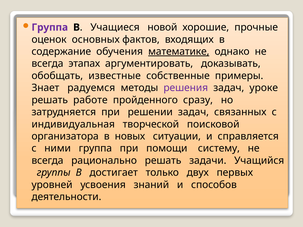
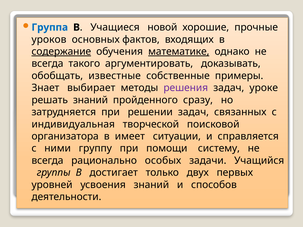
Группа colour: purple -> blue (50, 27)
оценок: оценок -> уроков (49, 39)
содержание underline: none -> present (61, 52)
этапах: этапах -> такого (84, 64)
радуемся: радуемся -> выбирает (91, 88)
решать работе: работе -> знаний (90, 100)
новых: новых -> имеет (130, 136)
ними группа: группа -> группу (95, 149)
рационально решать: решать -> особых (163, 161)
